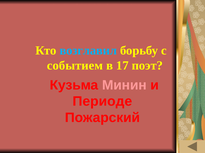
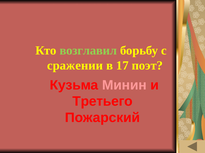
возглавил colour: light blue -> light green (88, 51)
событием: событием -> сражении (75, 66)
Периоде: Периоде -> Третьего (103, 102)
